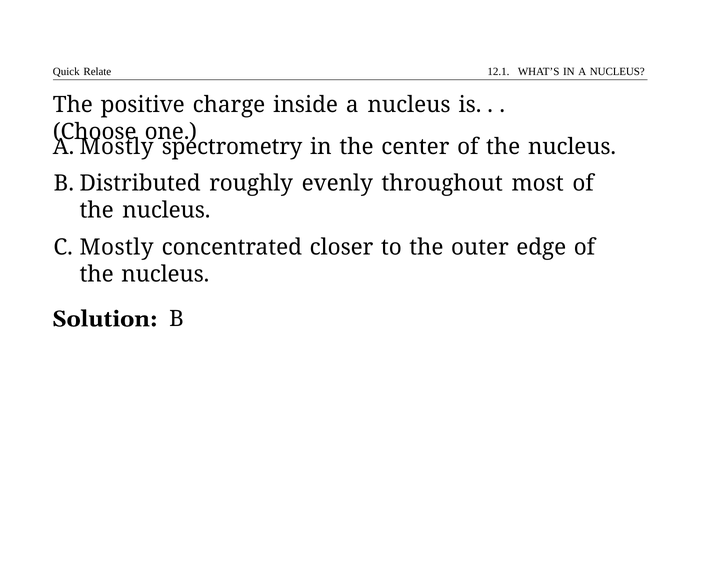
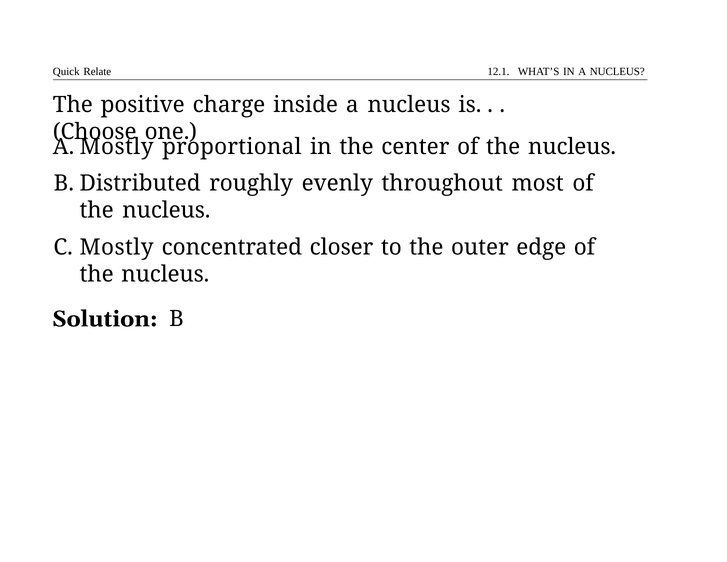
spectrometry: spectrometry -> proportional (232, 147)
